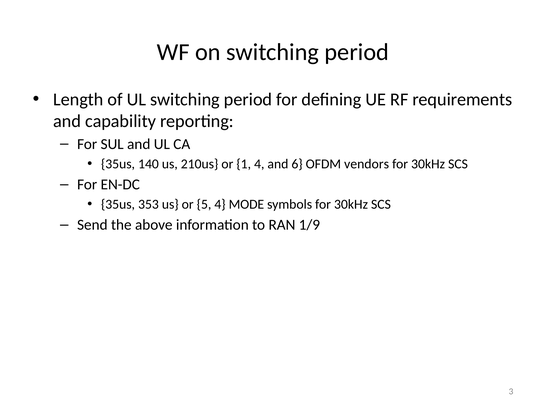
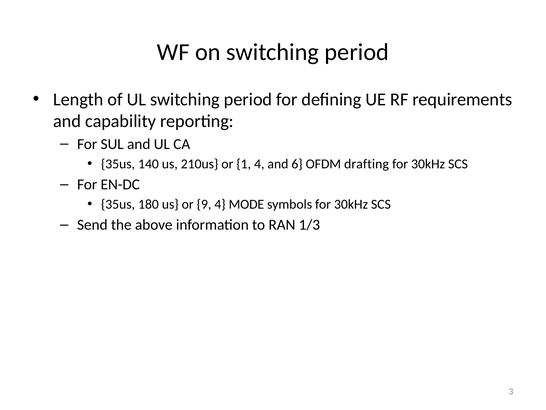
vendors: vendors -> drafting (367, 164)
353: 353 -> 180 (148, 204)
5: 5 -> 9 (204, 204)
1/9: 1/9 -> 1/3 (309, 225)
